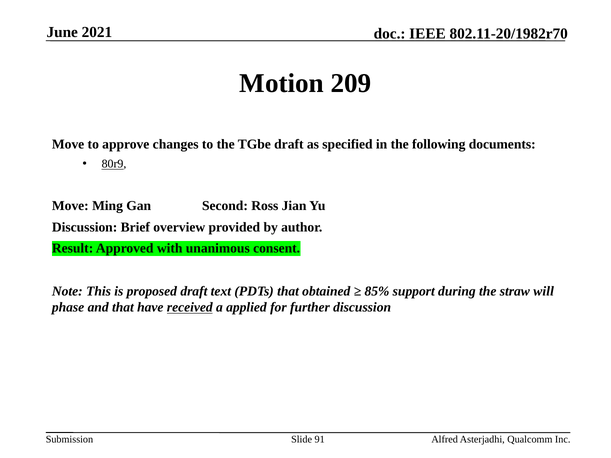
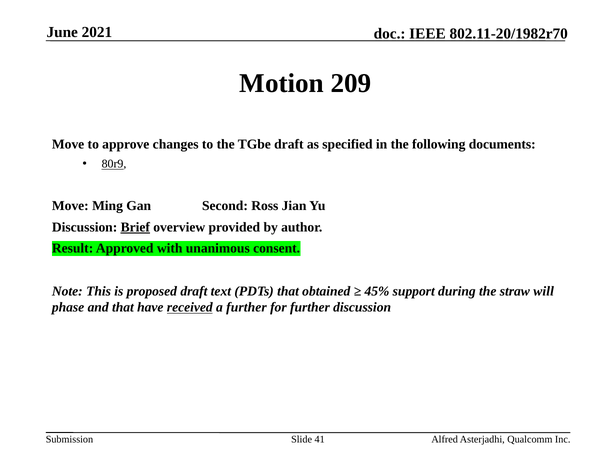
Brief underline: none -> present (135, 227)
85%: 85% -> 45% (377, 291)
a applied: applied -> further (246, 308)
91: 91 -> 41 (320, 439)
